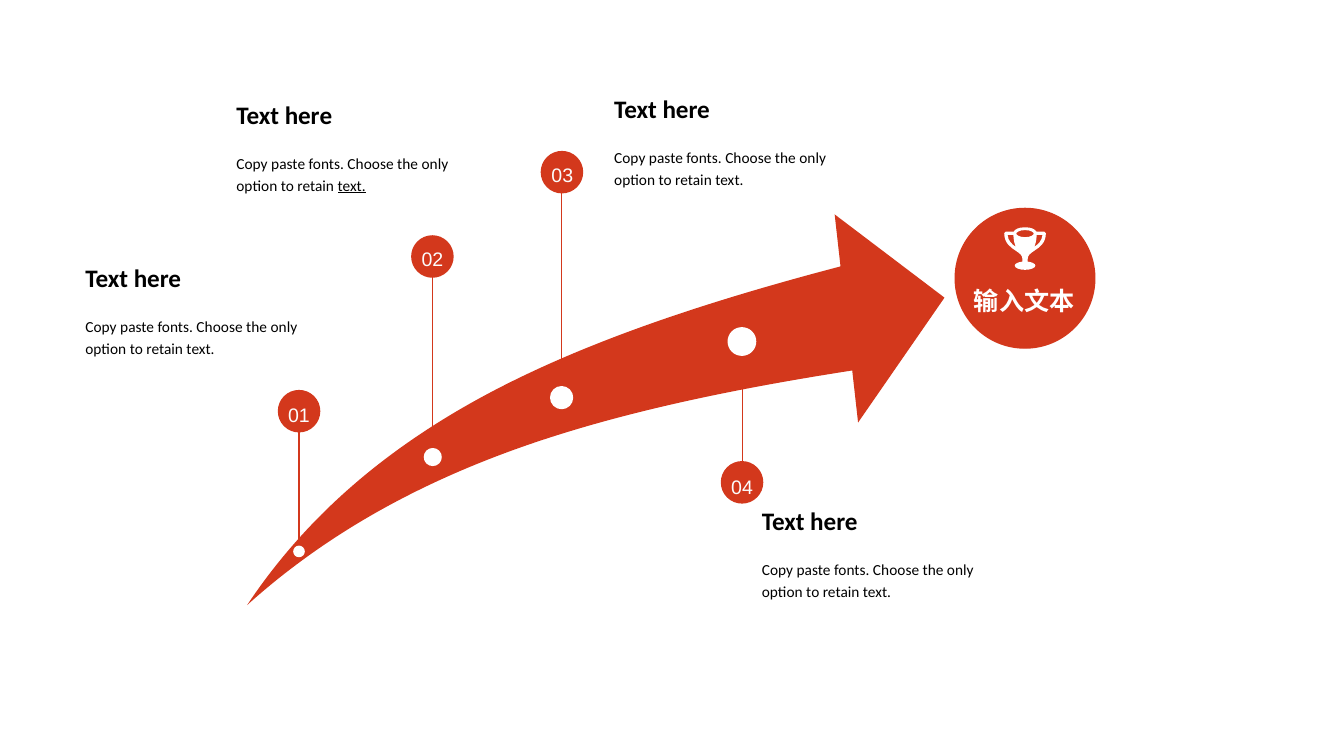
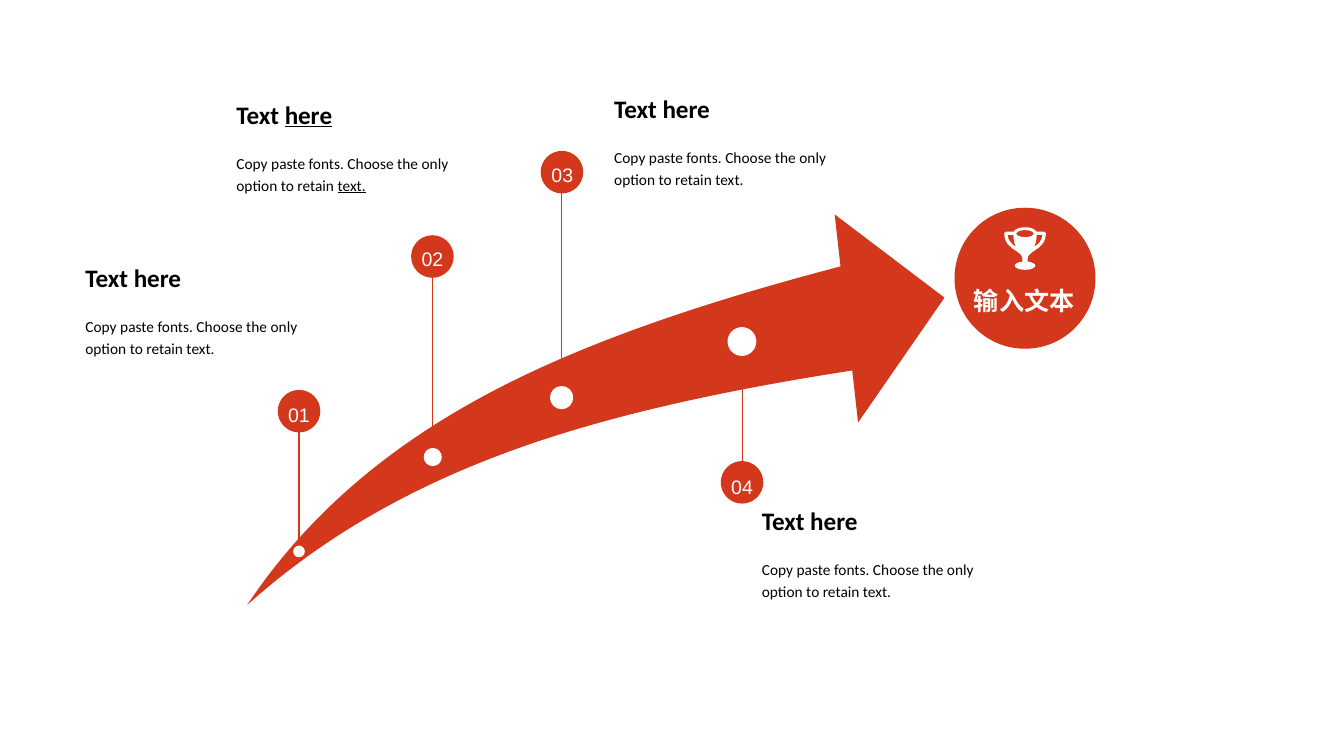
here underline: none -> present (308, 116)
